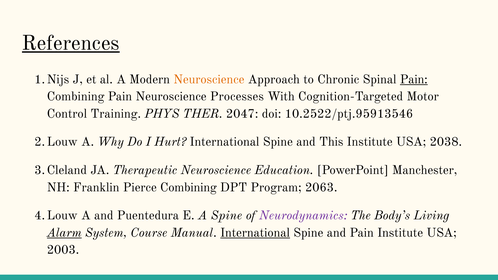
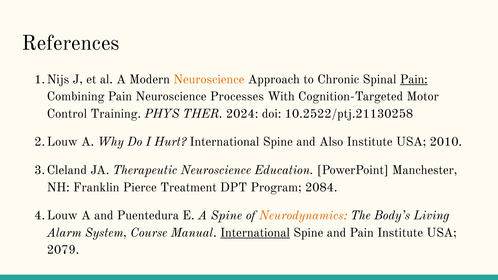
References underline: present -> none (71, 43)
2047: 2047 -> 2024 (242, 114)
10.2522/ptj.95913546: 10.2522/ptj.95913546 -> 10.2522/ptj.21130258 (349, 114)
This: This -> Also (331, 142)
2038: 2038 -> 2010 (446, 142)
Pierce Combining: Combining -> Treatment (188, 187)
2063: 2063 -> 2084 (321, 187)
Neurodynamics colour: purple -> orange (303, 216)
Alarm underline: present -> none (64, 233)
2003: 2003 -> 2079 (63, 250)
